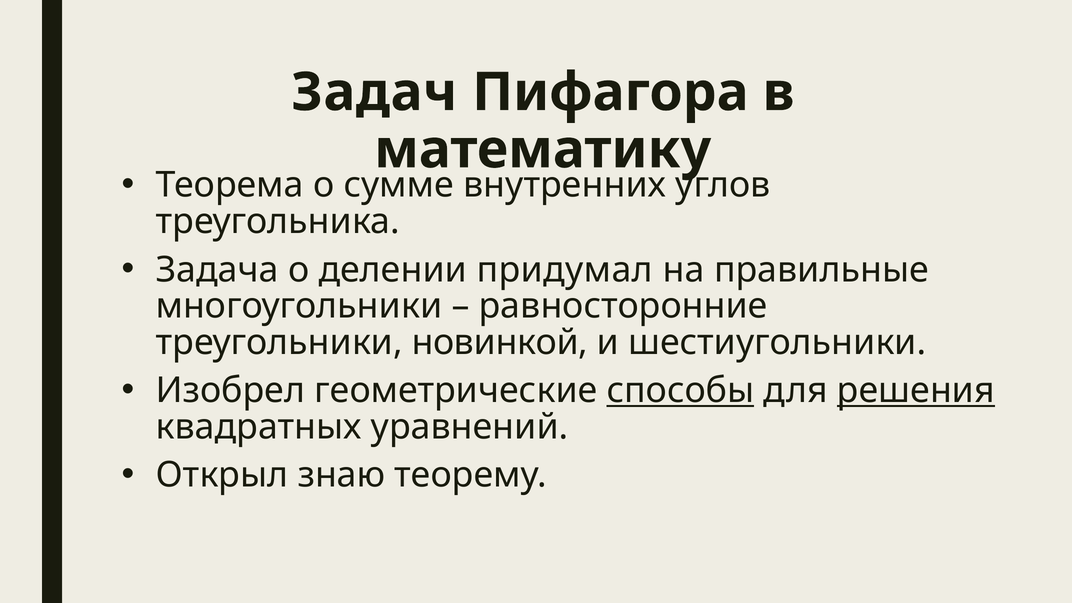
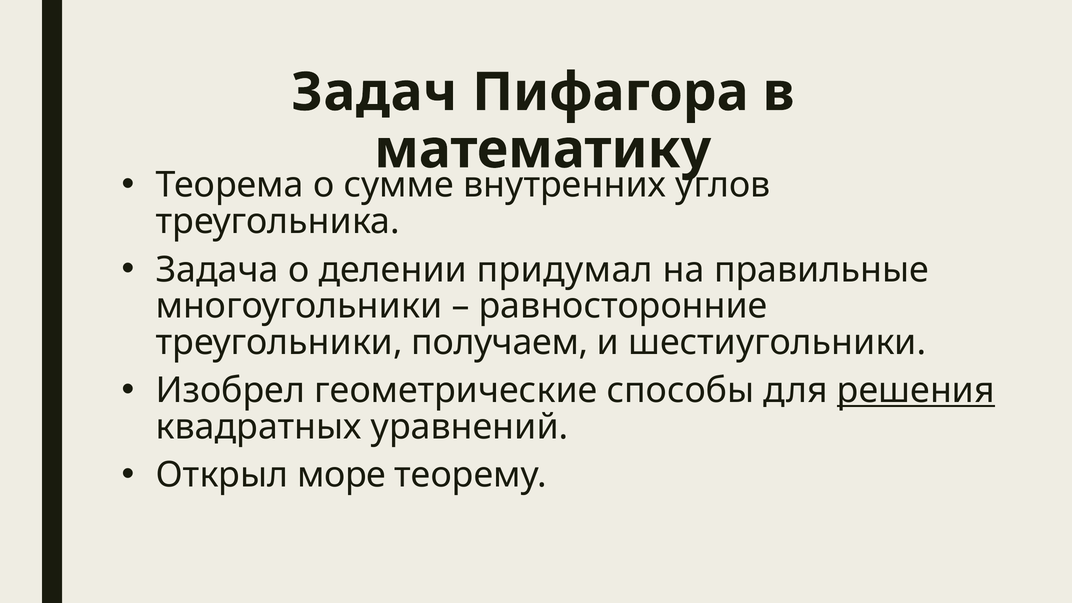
новинкой: новинкой -> получаем (500, 342)
способы underline: present -> none (680, 391)
знаю: знаю -> море (342, 475)
